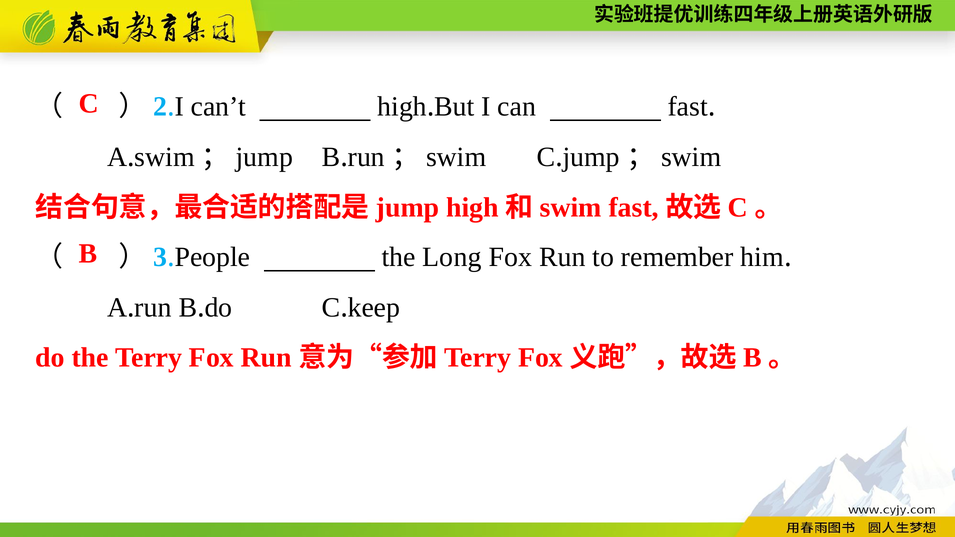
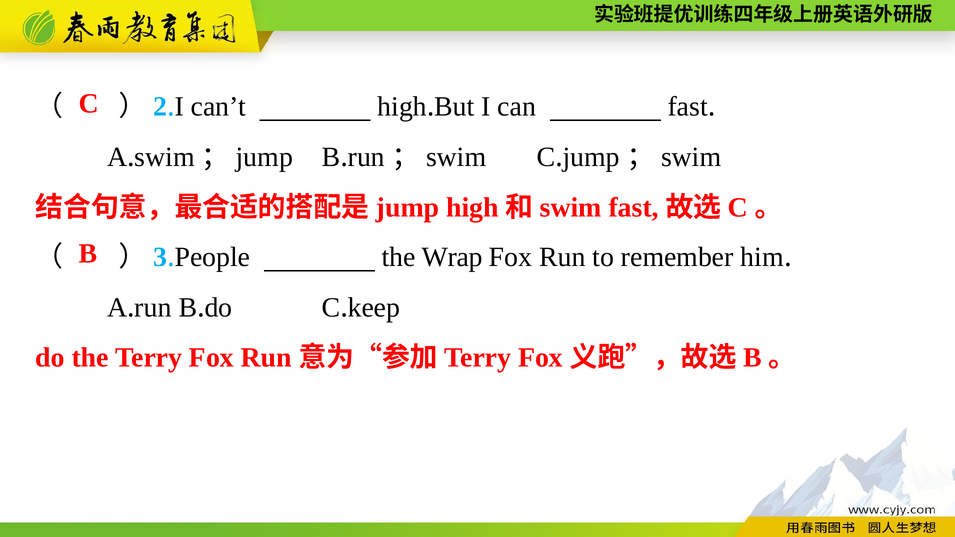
Long: Long -> Wrap (452, 257)
